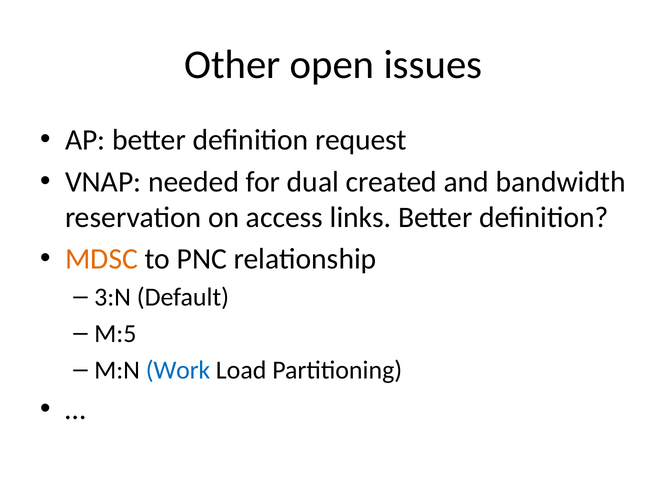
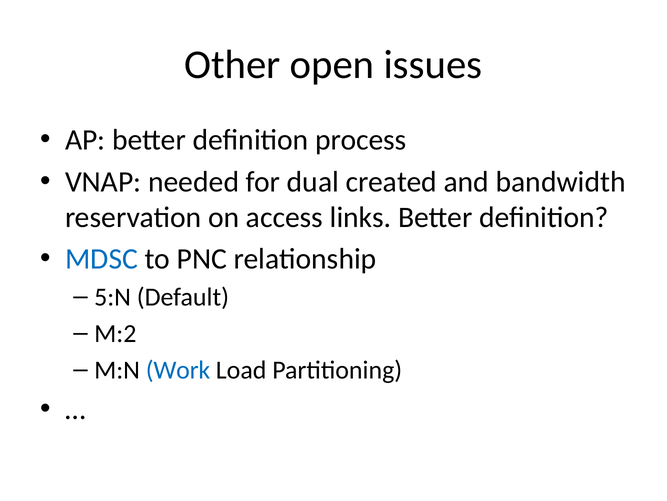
request: request -> process (361, 140)
MDSC colour: orange -> blue (102, 259)
3:N: 3:N -> 5:N (113, 297)
M:5: M:5 -> M:2 (115, 333)
